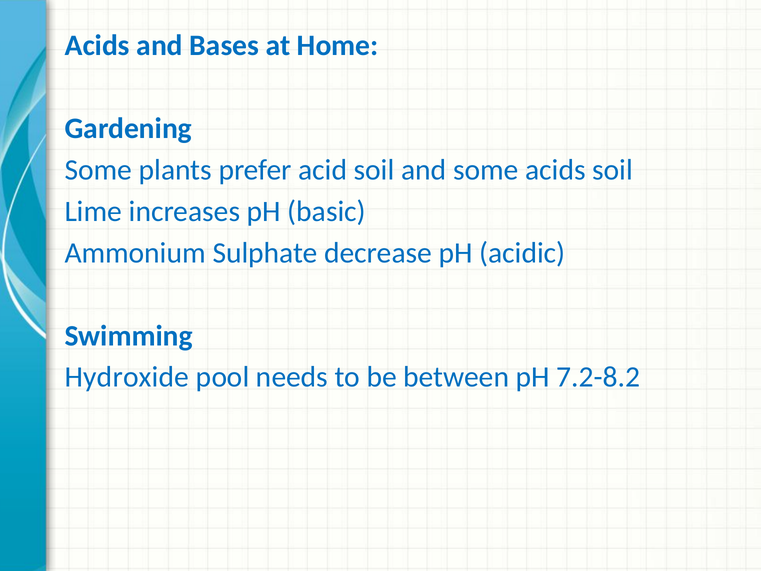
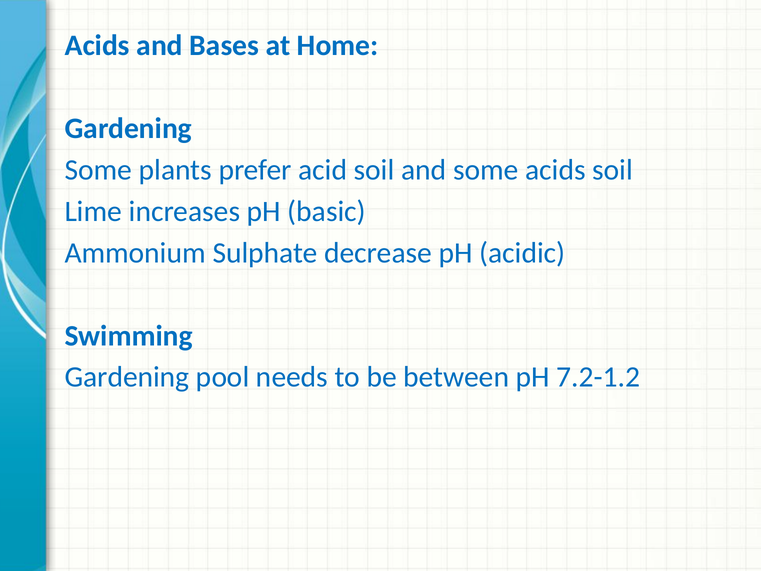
Hydroxide: Hydroxide -> Gardening (127, 377)
7.2-8.2: 7.2-8.2 -> 7.2-1.2 (598, 377)
